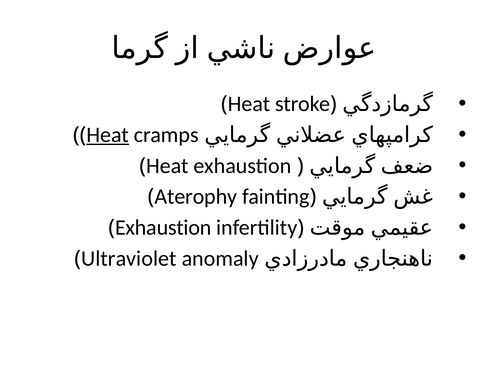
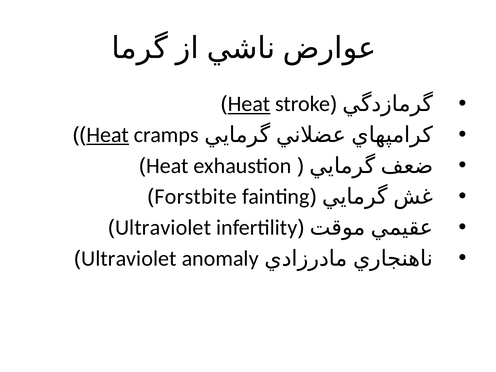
Heat underline: none -> present (249, 104)
Aterophy: Aterophy -> Forstbite (196, 197)
Exhaustion: Exhaustion -> Ultraviolet (163, 228)
